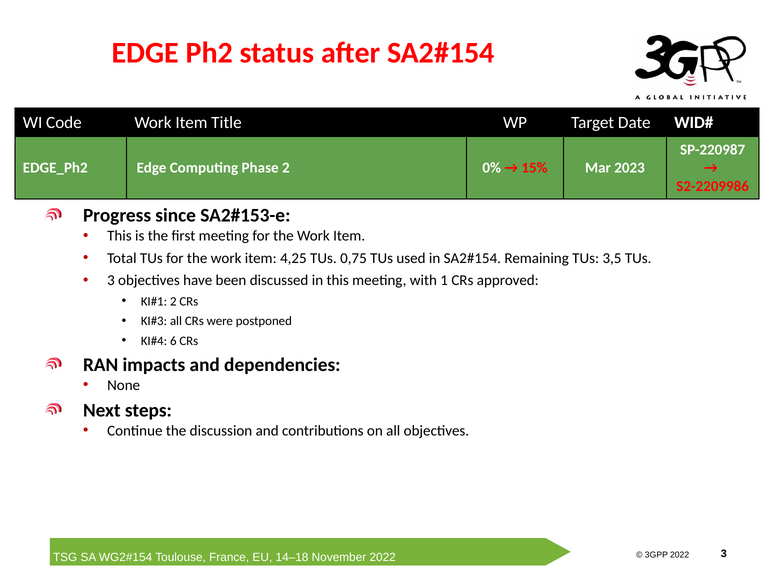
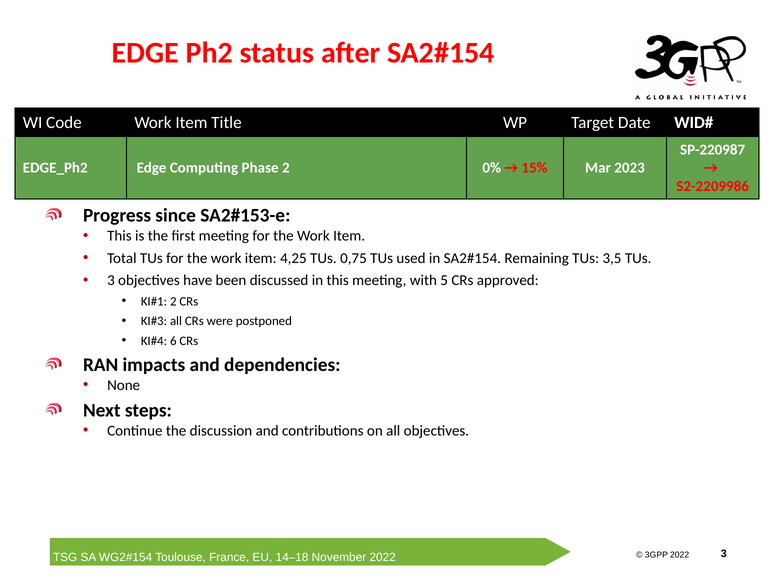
1: 1 -> 5 (444, 281)
